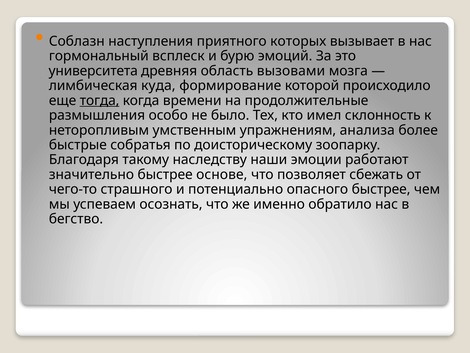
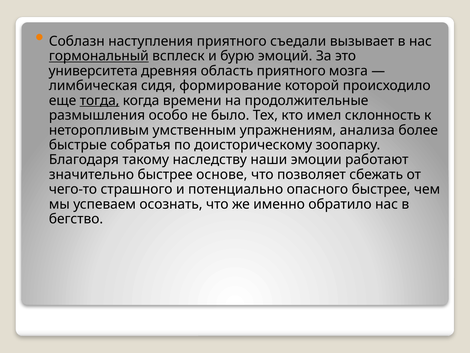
которых: которых -> съедали (298, 41)
гормональный underline: none -> present (99, 56)
область вызовами: вызовами -> приятного (291, 71)
куда: куда -> сидя (158, 86)
